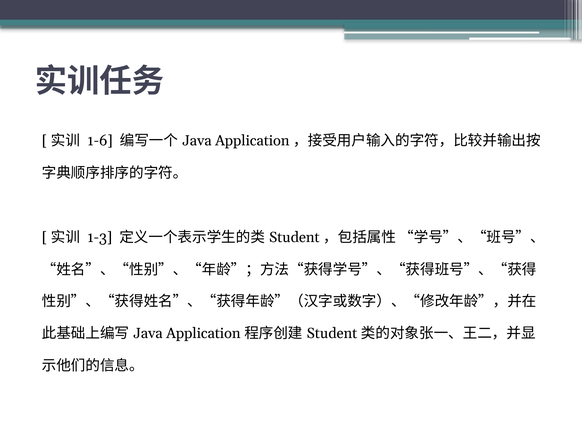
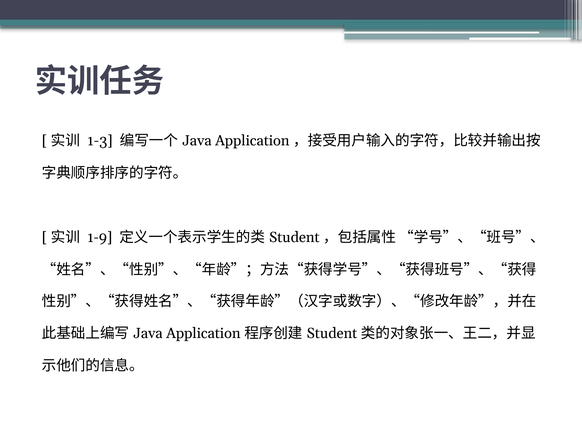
1-6: 1-6 -> 1-3 (100, 140)
1-3: 1-3 -> 1-9 (100, 237)
